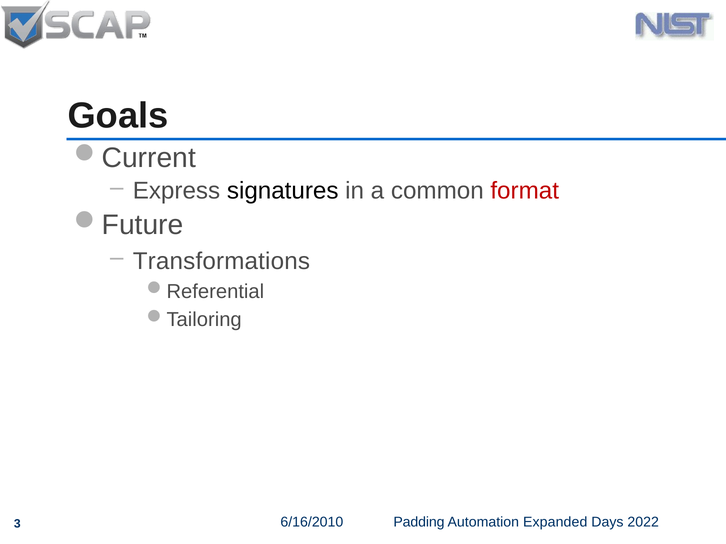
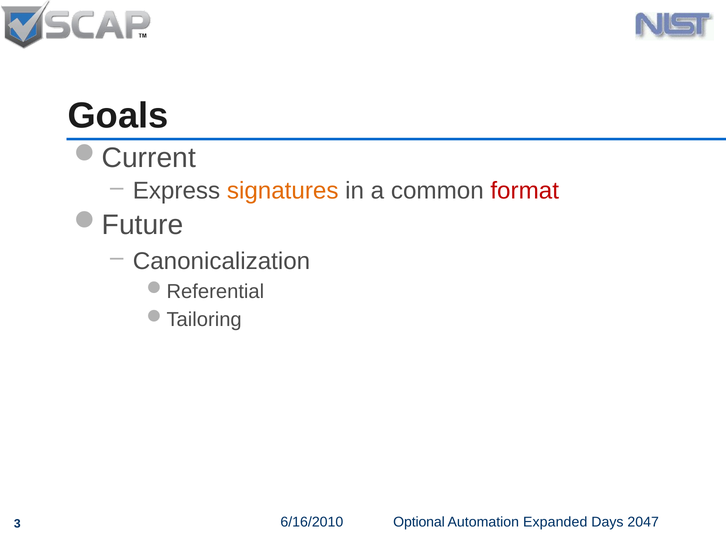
signatures colour: black -> orange (283, 191)
Transformations: Transformations -> Canonicalization (222, 261)
Padding: Padding -> Optional (419, 523)
2022: 2022 -> 2047 (643, 523)
